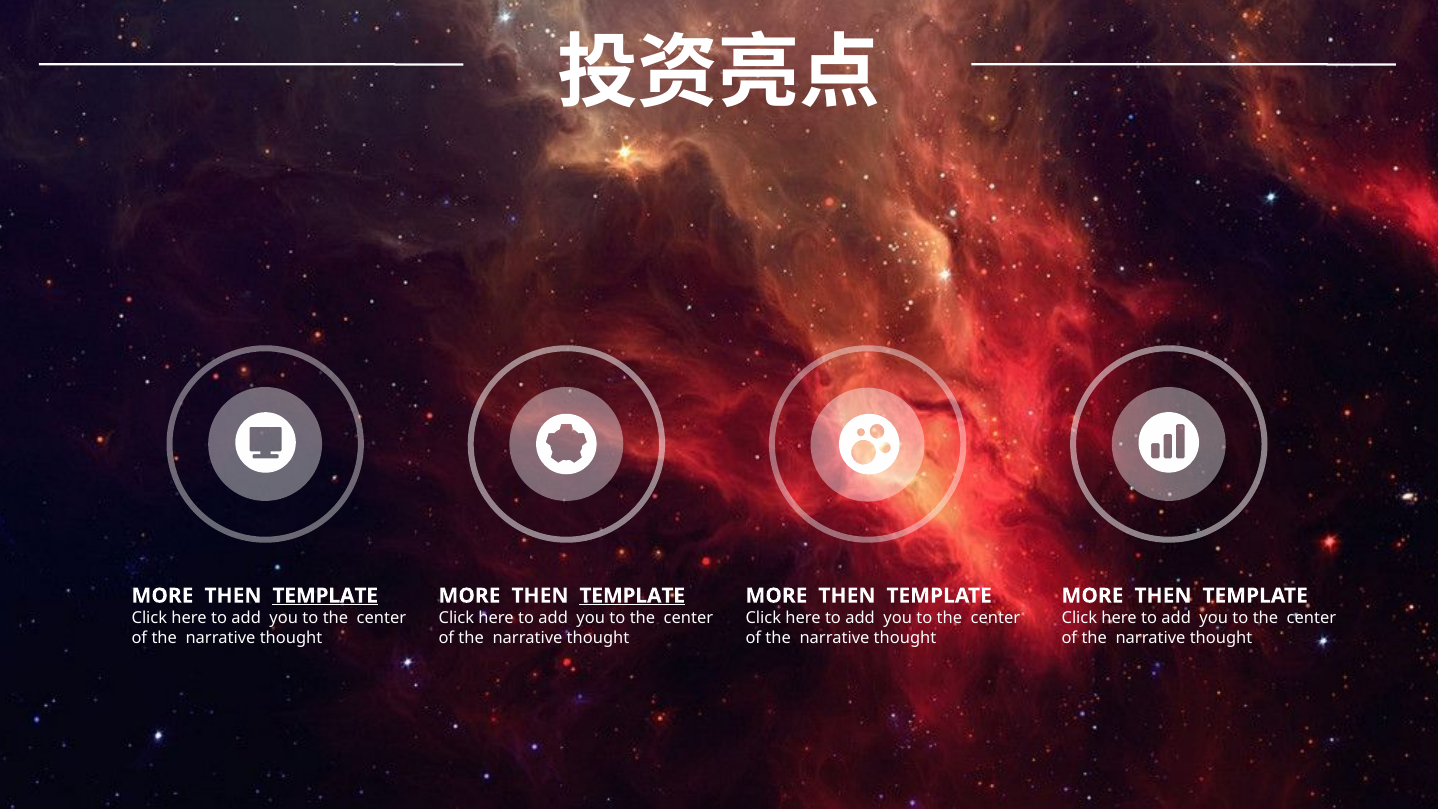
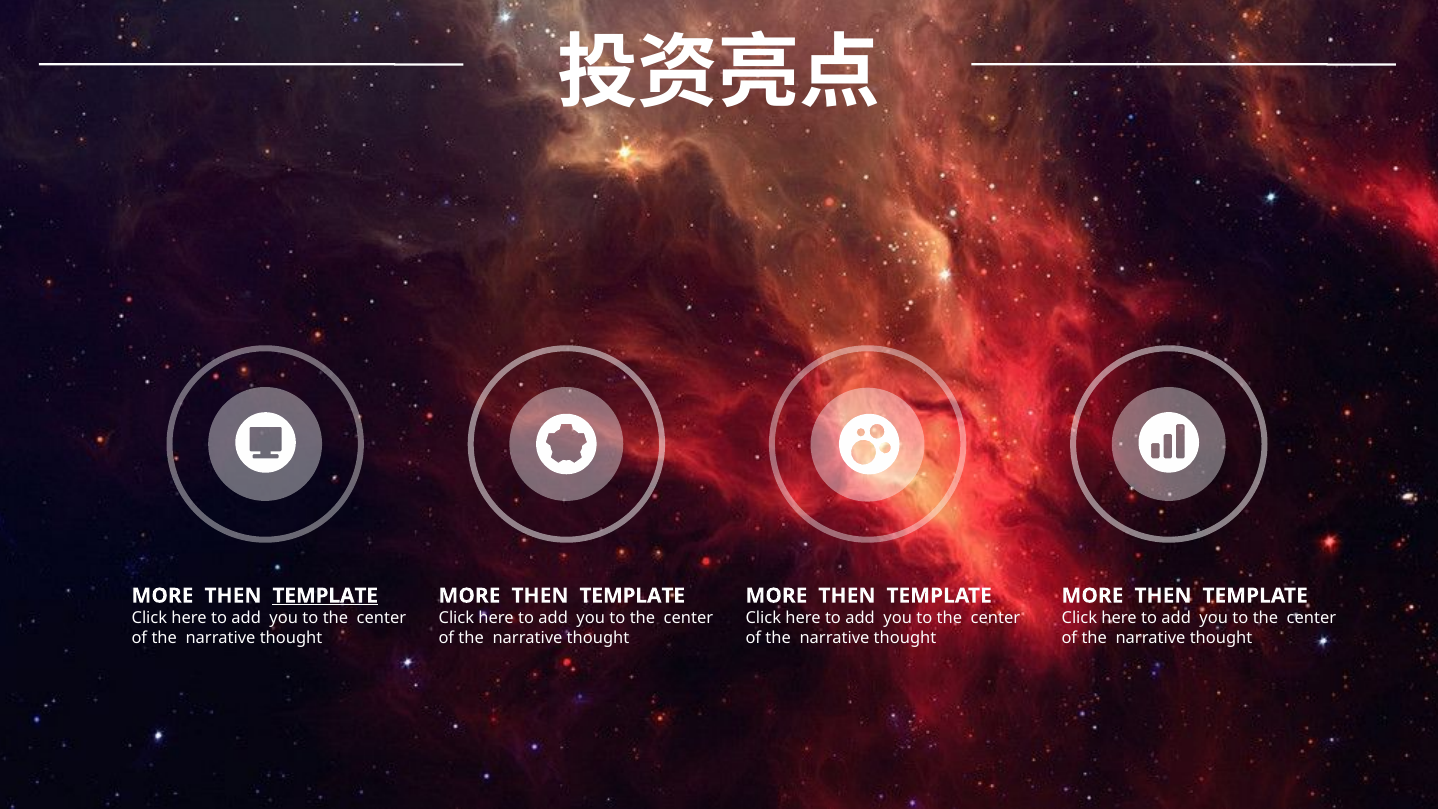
TEMPLATE underline: present -> none (632, 596)
